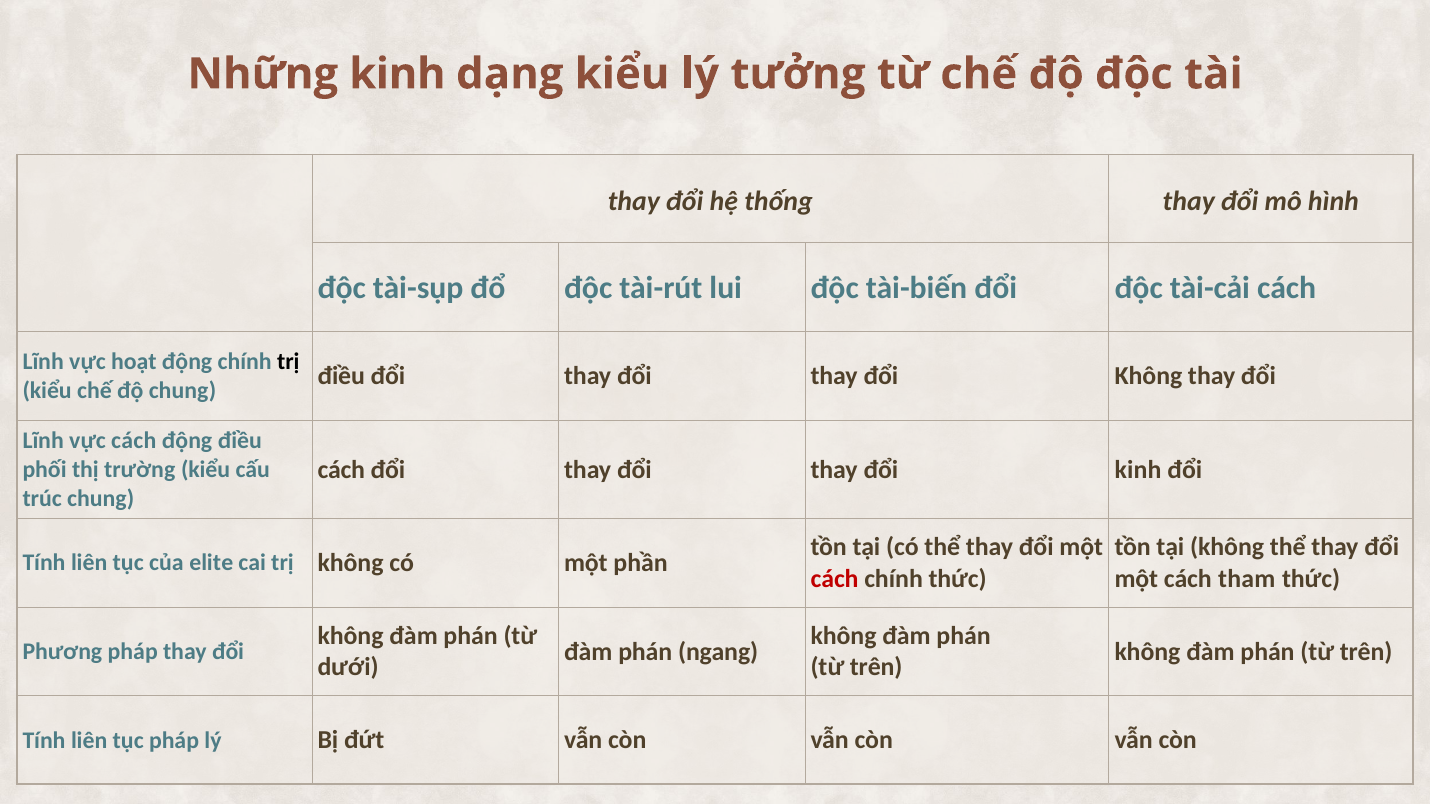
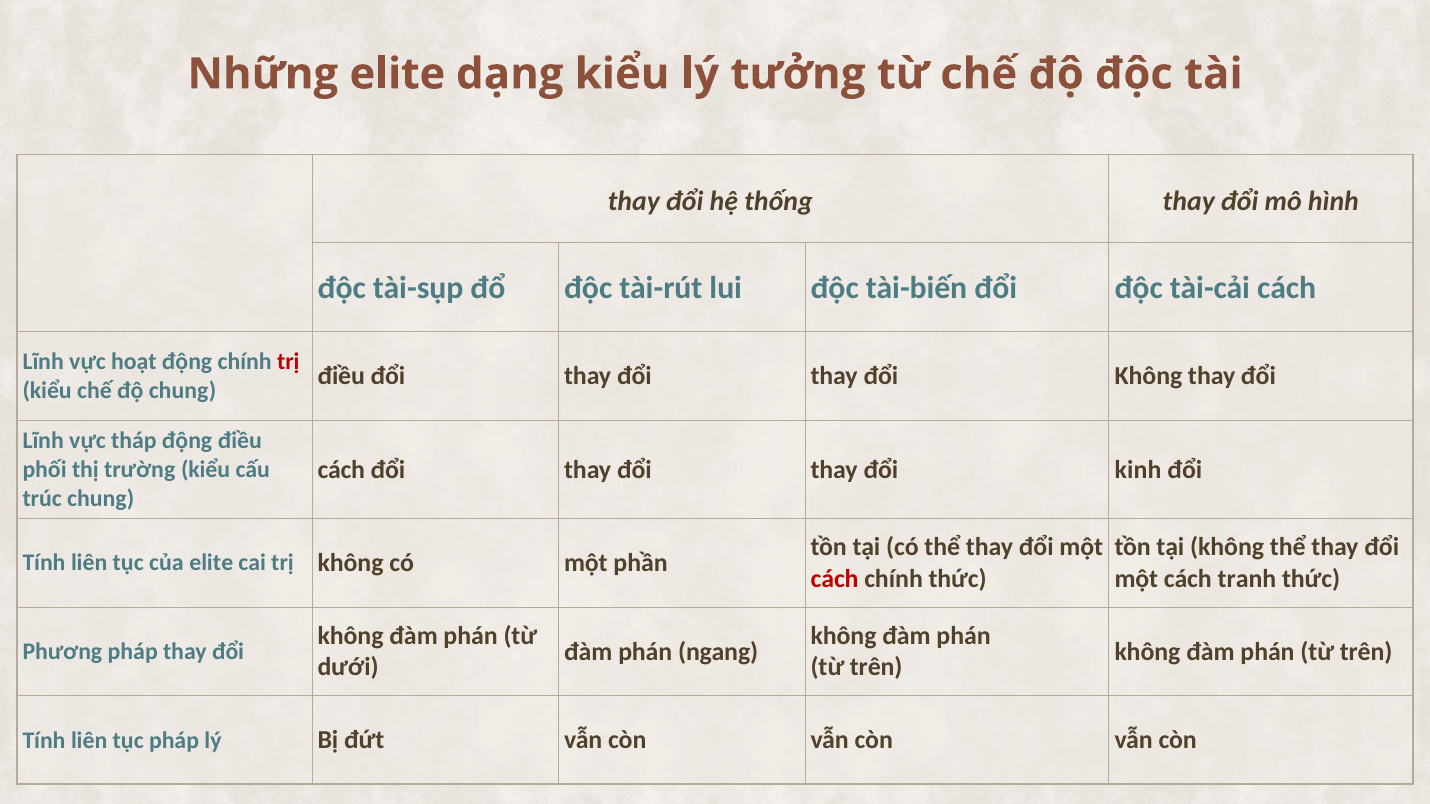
Những kinh: kinh -> elite (397, 74)
trị colour: black -> red (288, 362)
vực cách: cách -> tháp (134, 441)
tham: tham -> tranh (1247, 579)
